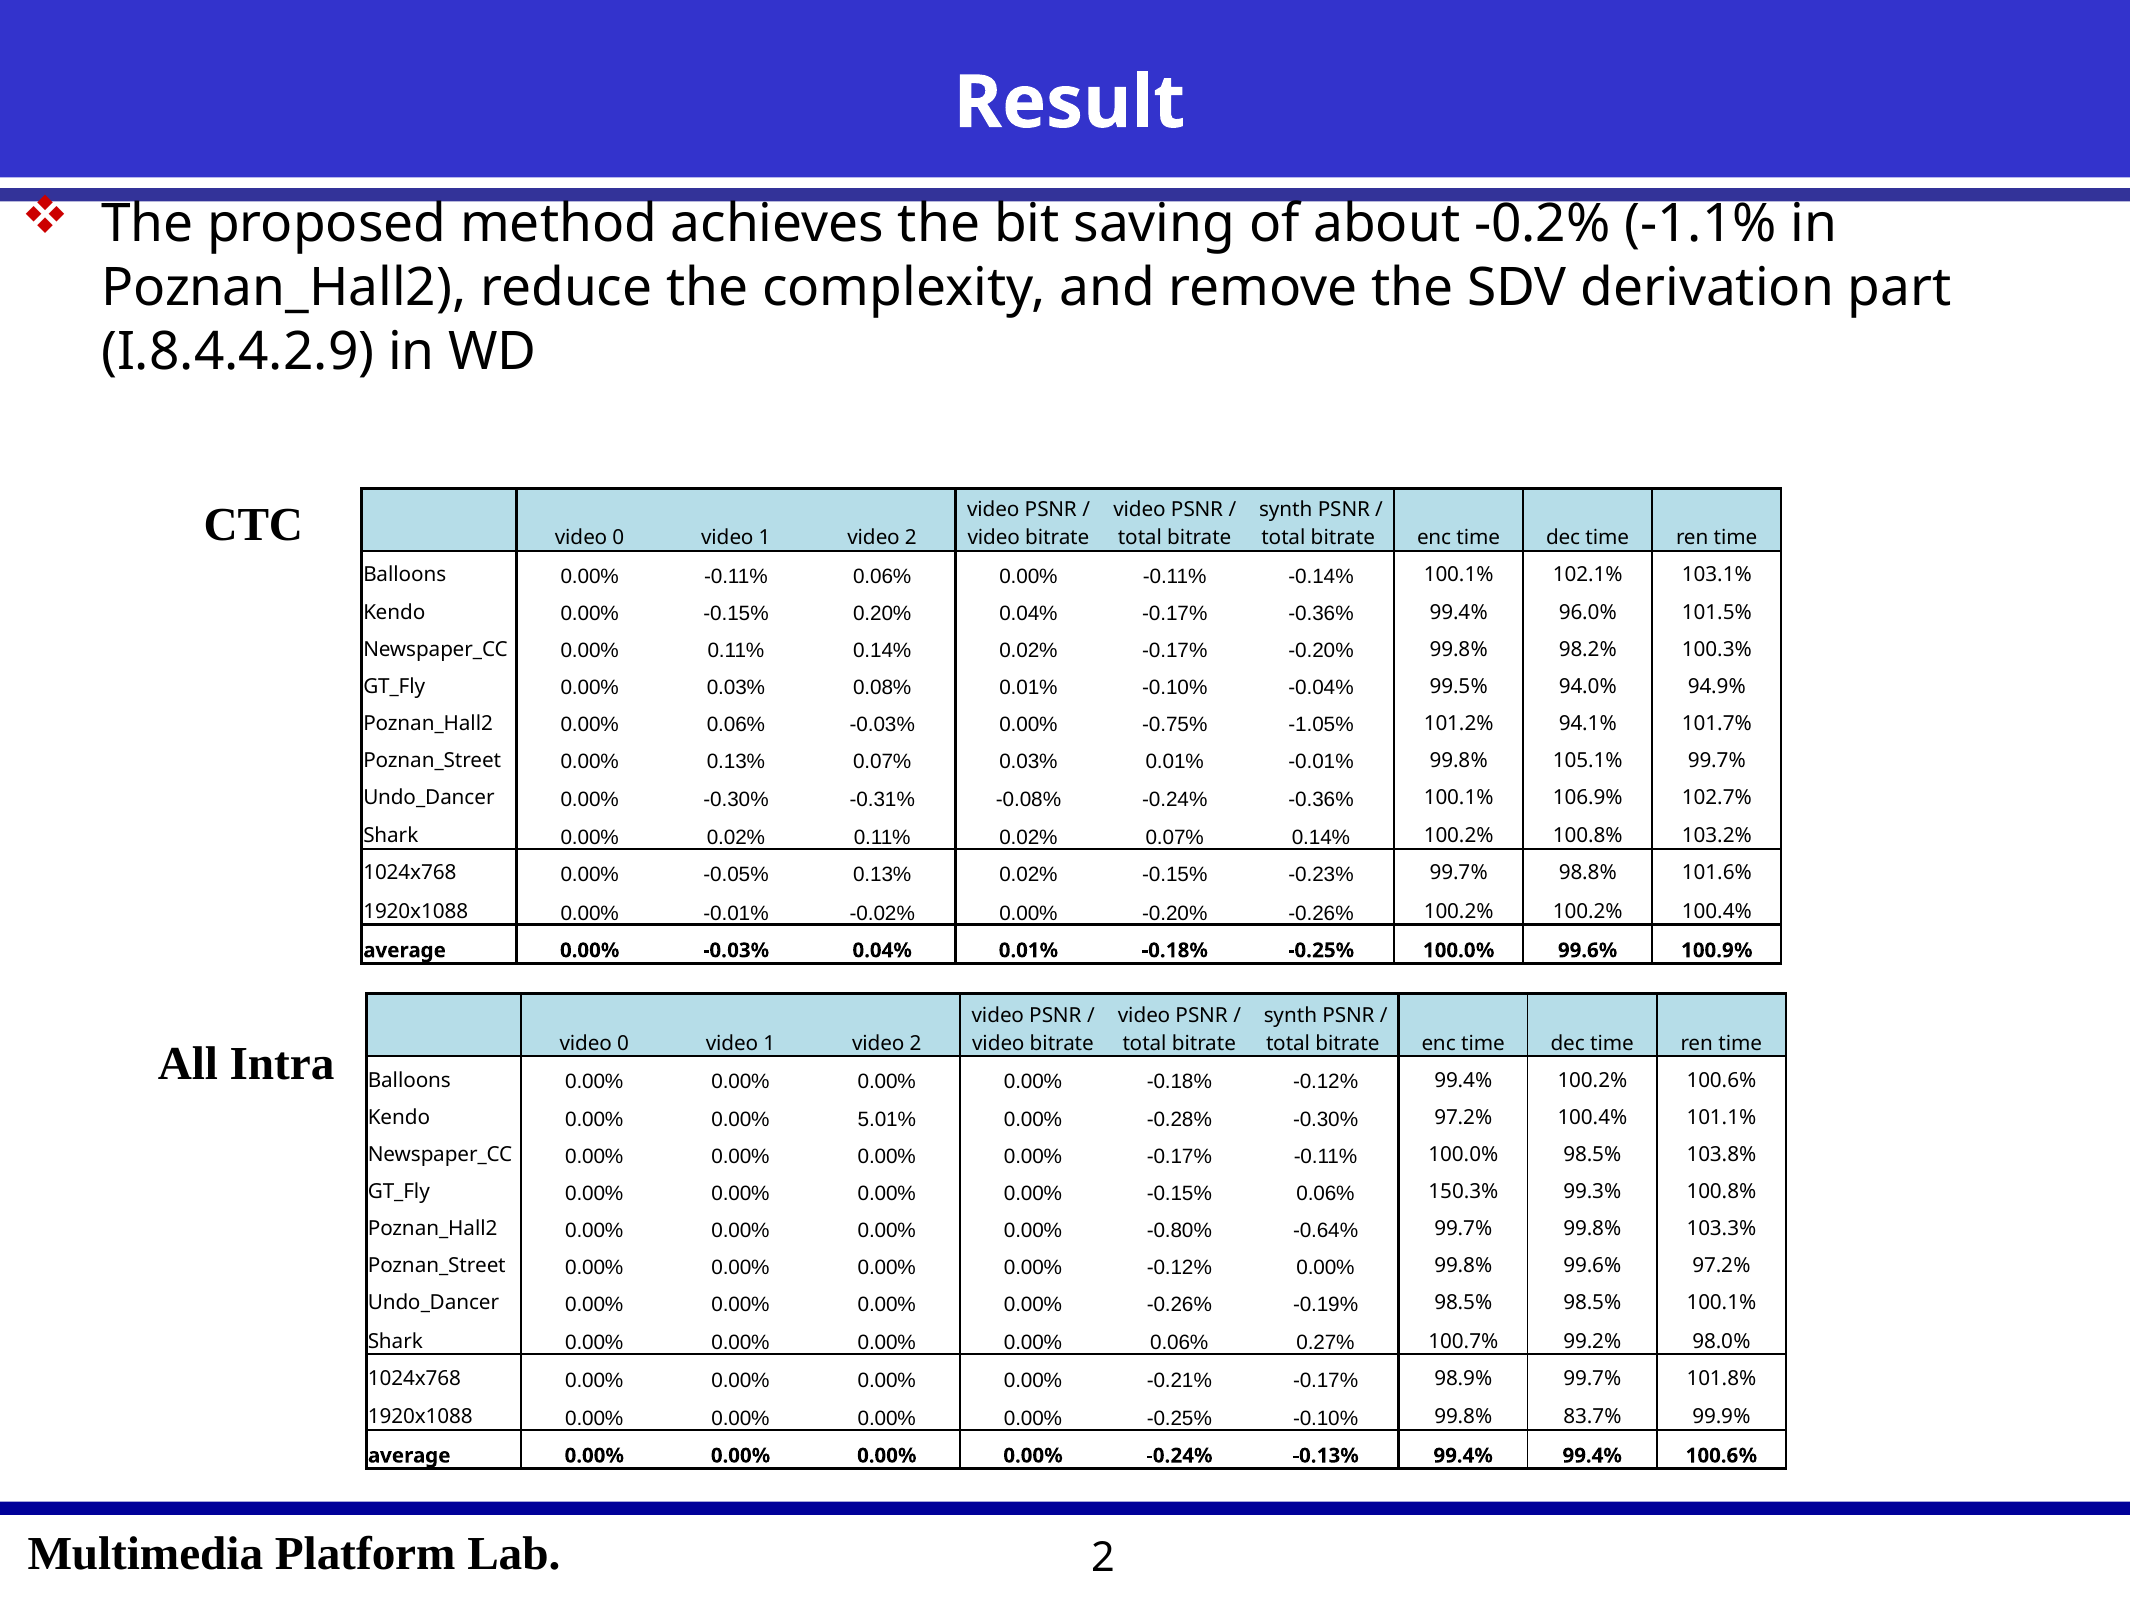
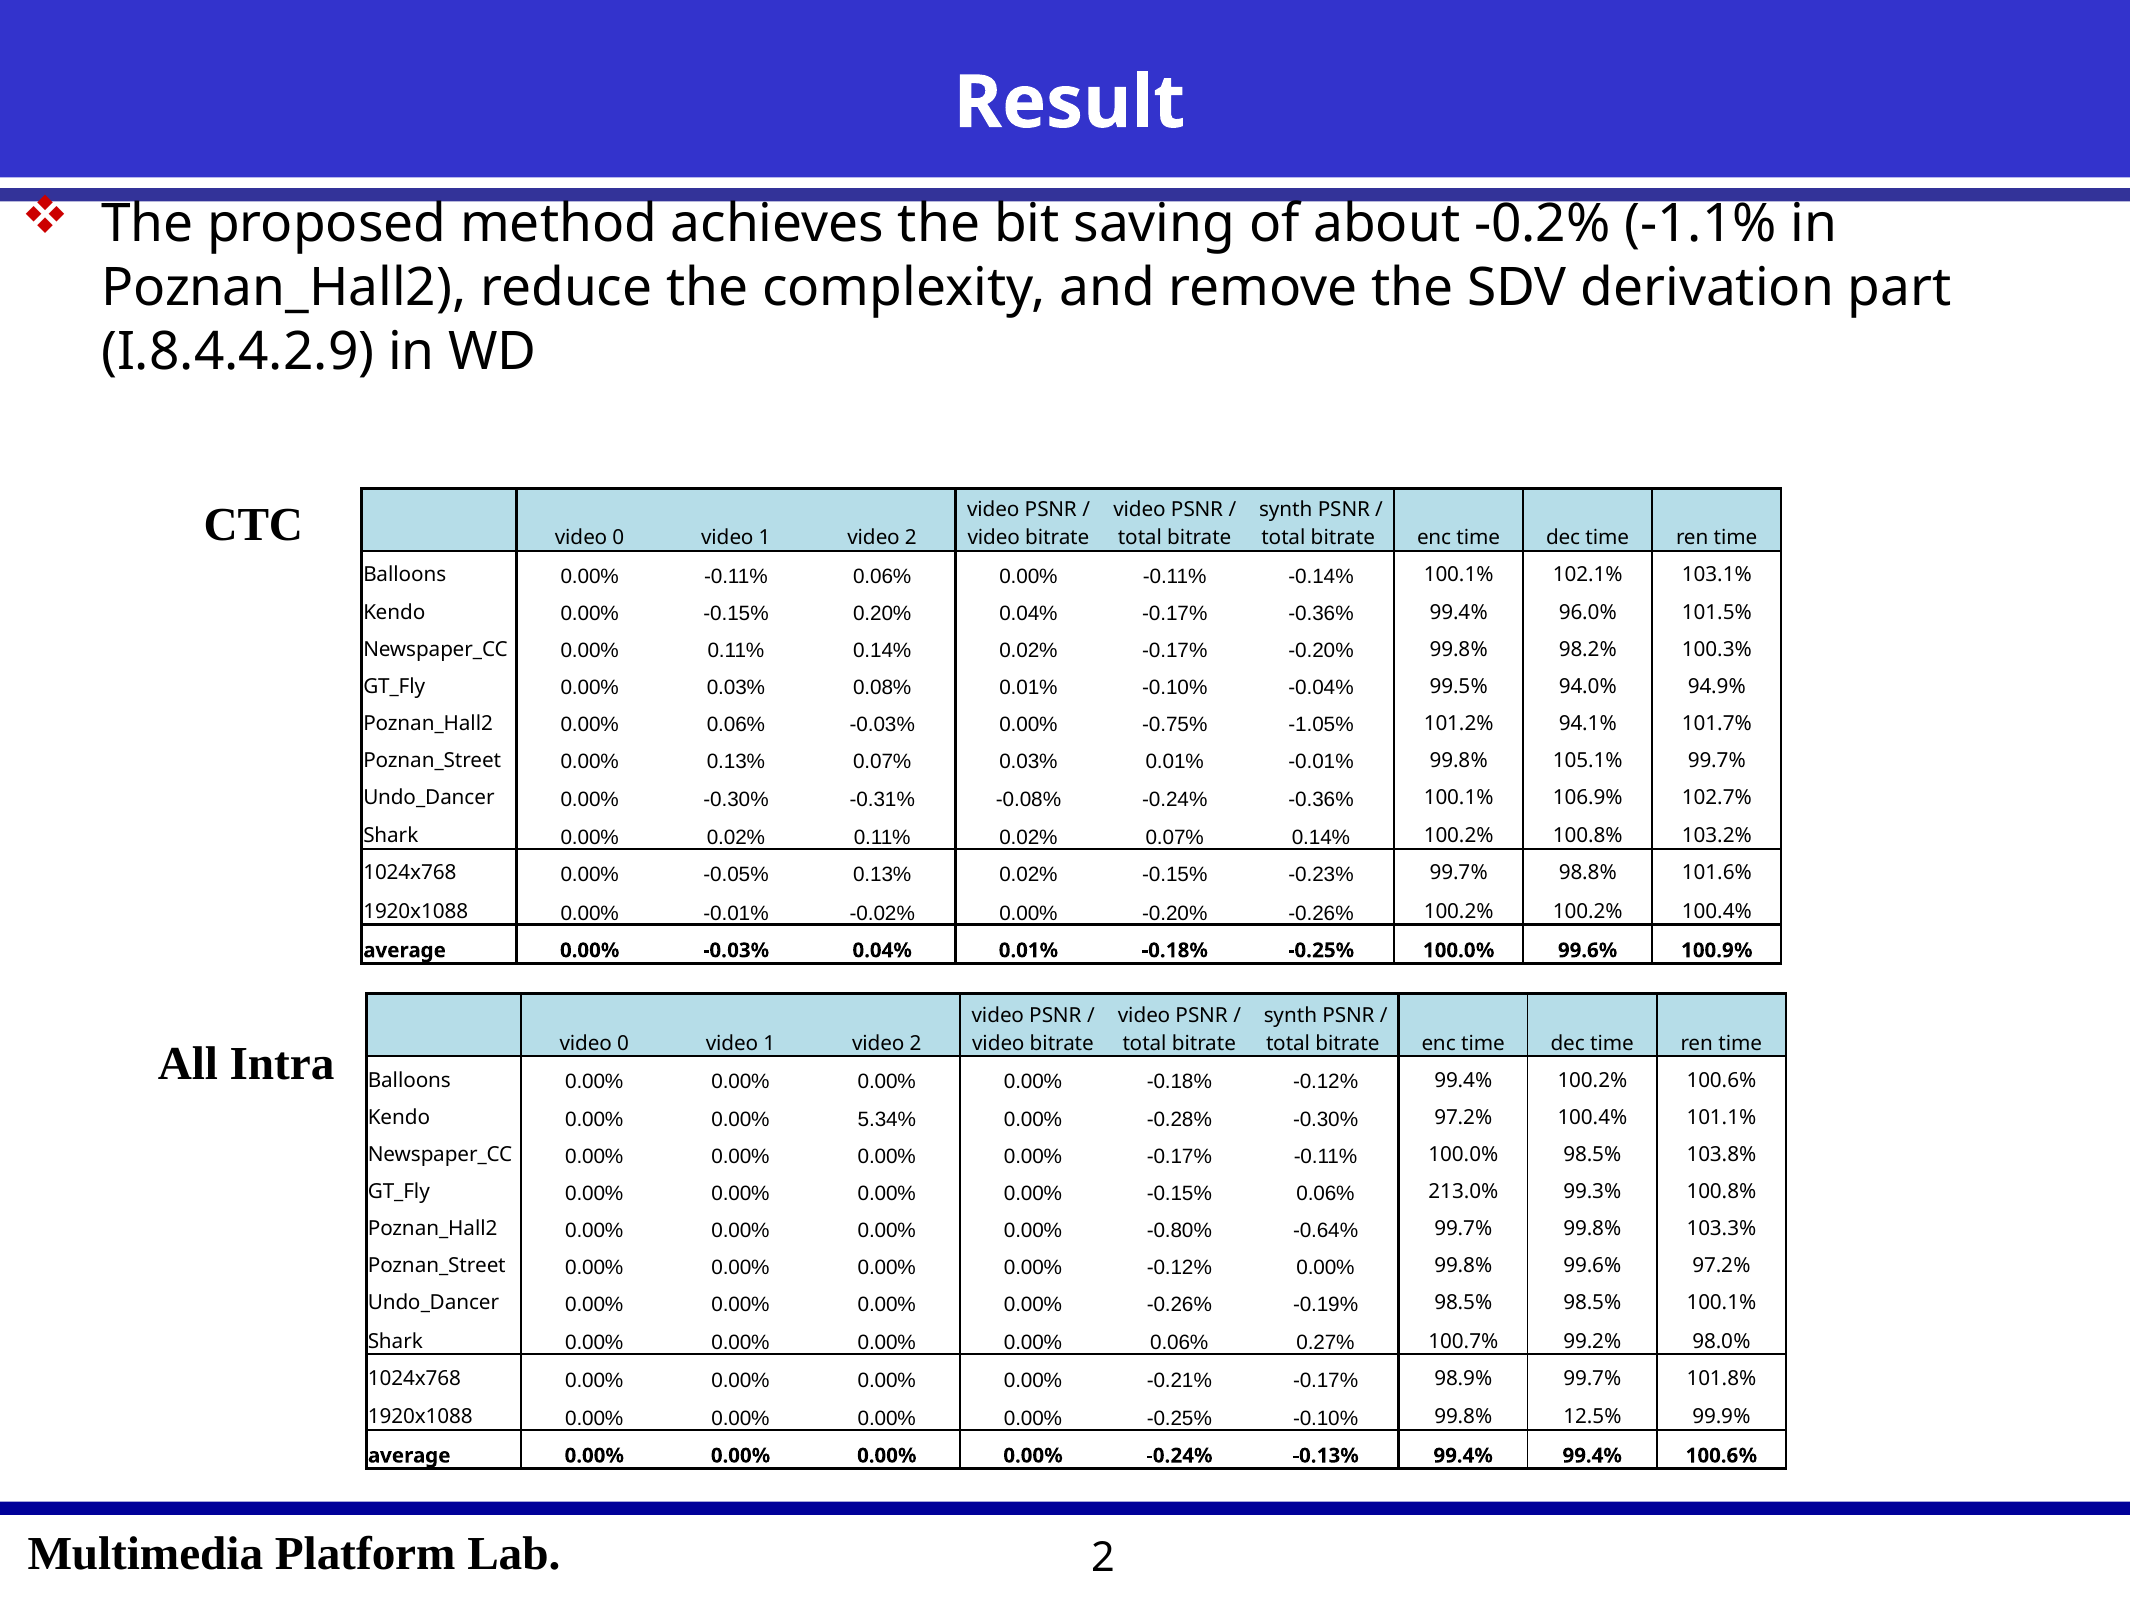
5.01%: 5.01% -> 5.34% (887, 1120)
150.3%: 150.3% -> 213.0% (1463, 1192)
83.7%: 83.7% -> 12.5% (1592, 1417)
